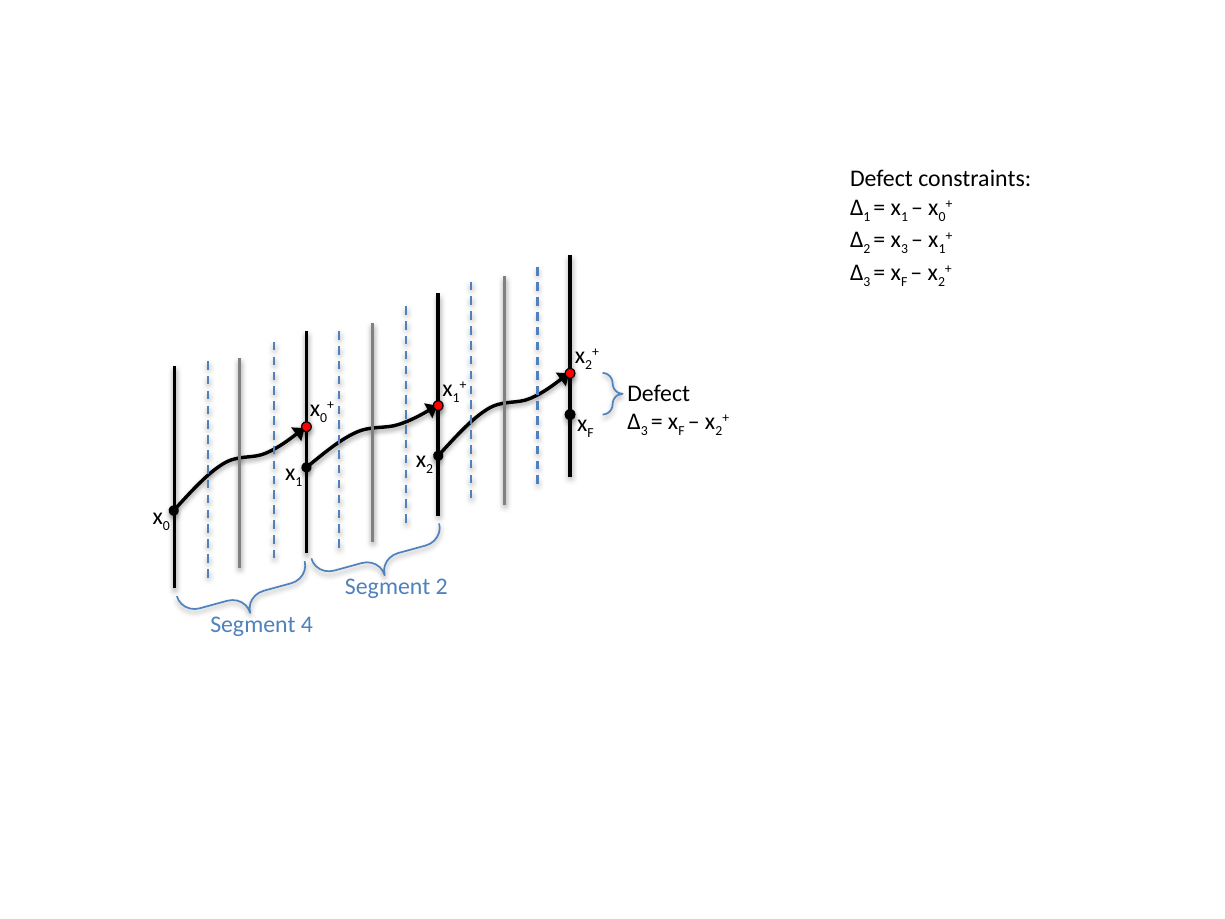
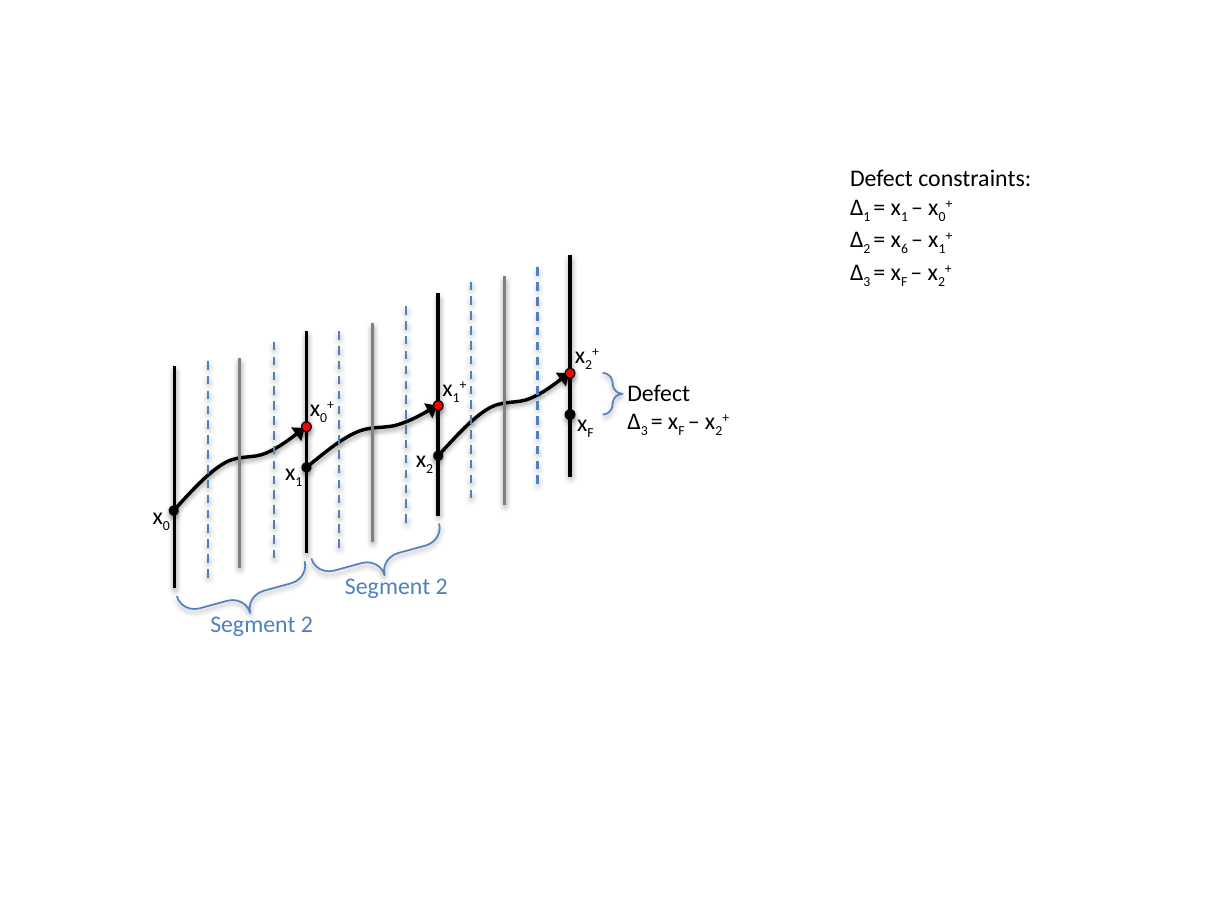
3: 3 -> 6 (905, 249)
4: 4 -> 2 (307, 624)
